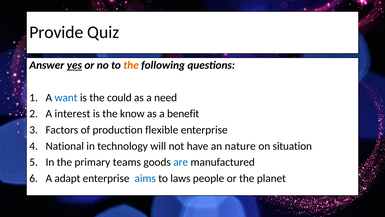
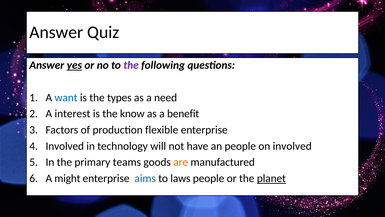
Provide: Provide -> Answer (56, 32)
the colour: orange -> purple (131, 65)
could: could -> types (119, 97)
National: National -> Involved (65, 146)
an nature: nature -> people (240, 146)
on situation: situation -> involved (292, 146)
are colour: blue -> orange (181, 162)
adapt: adapt -> might (67, 178)
planet underline: none -> present (271, 178)
